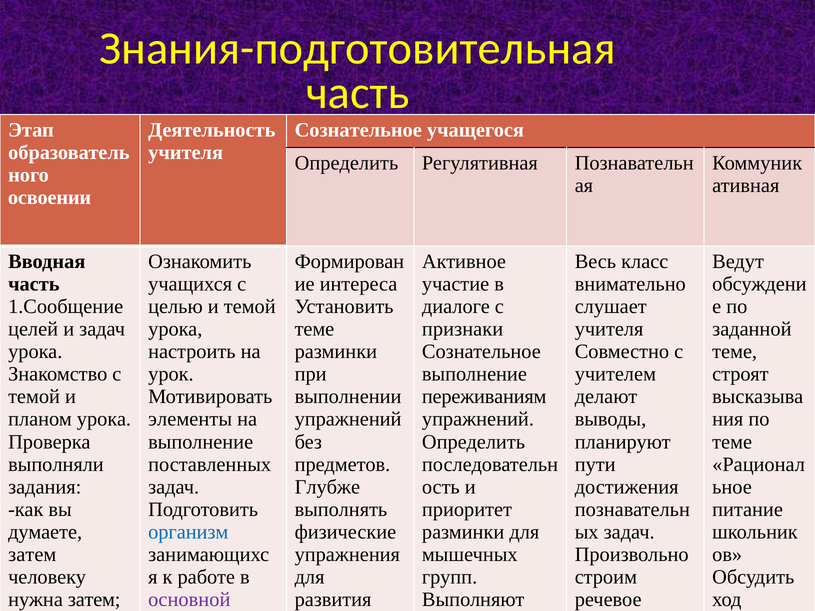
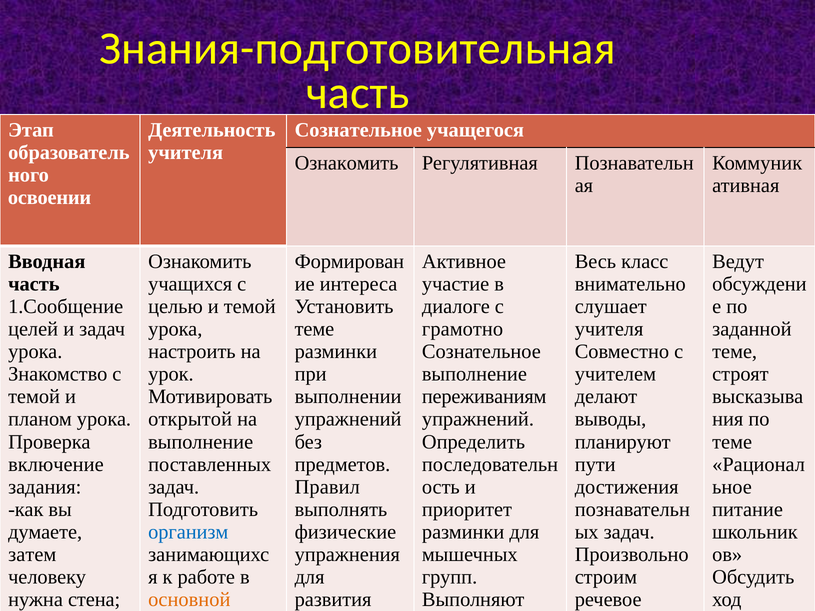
Определить: Определить -> Ознакомить (347, 163)
признаки: признаки -> грамотно (463, 329)
элементы: элементы -> открытой (190, 419)
выполняли: выполняли -> включение (56, 465)
Глубже: Глубже -> Правил (327, 487)
нужна затем: затем -> стена (94, 600)
основной colour: purple -> orange (189, 600)
